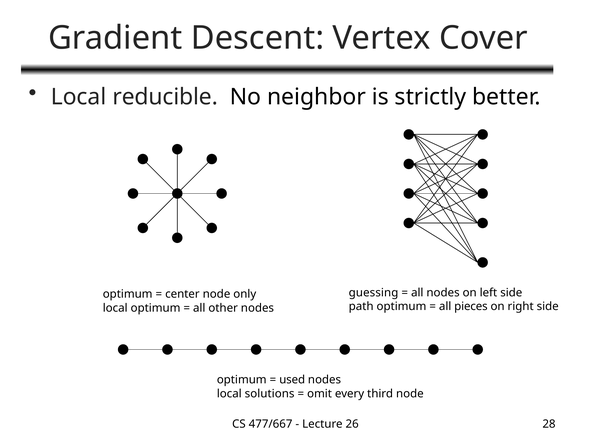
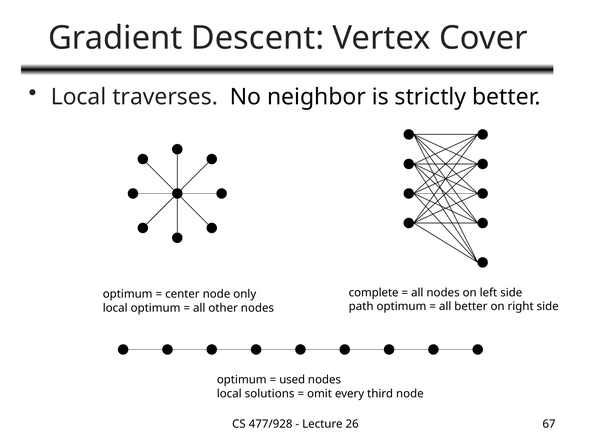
reducible: reducible -> traverses (165, 97)
guessing: guessing -> complete (374, 293)
all pieces: pieces -> better (471, 307)
477/667: 477/667 -> 477/928 (271, 424)
28: 28 -> 67 (549, 424)
